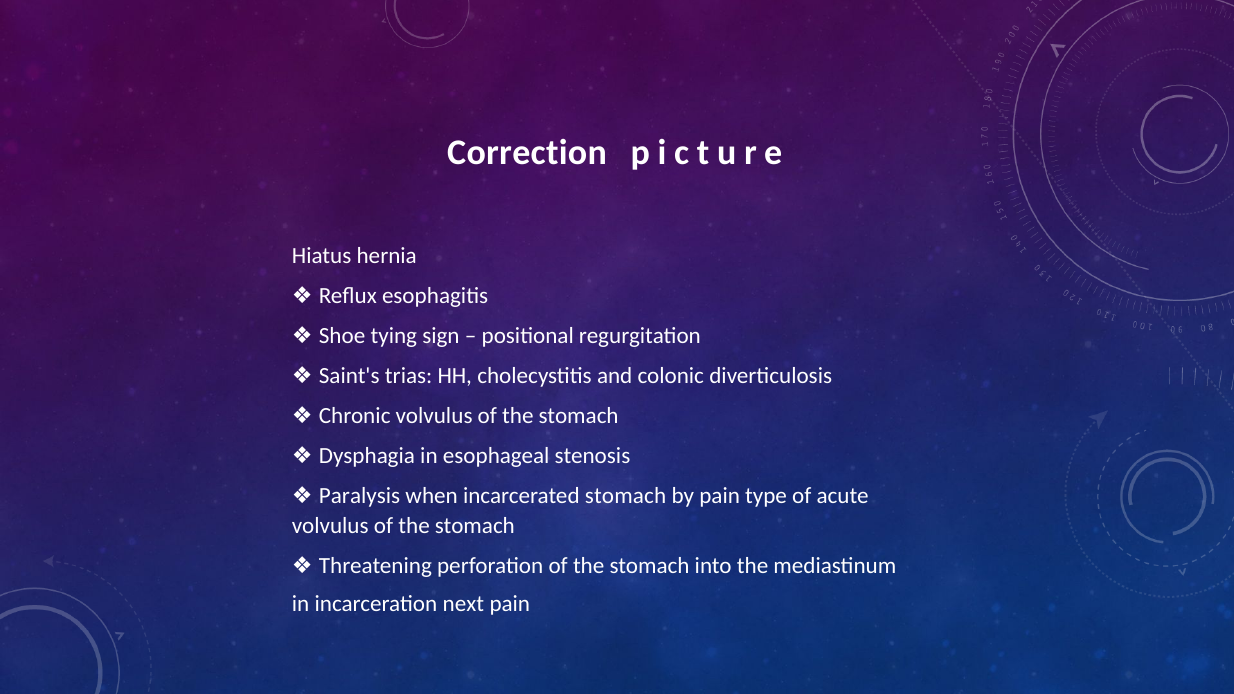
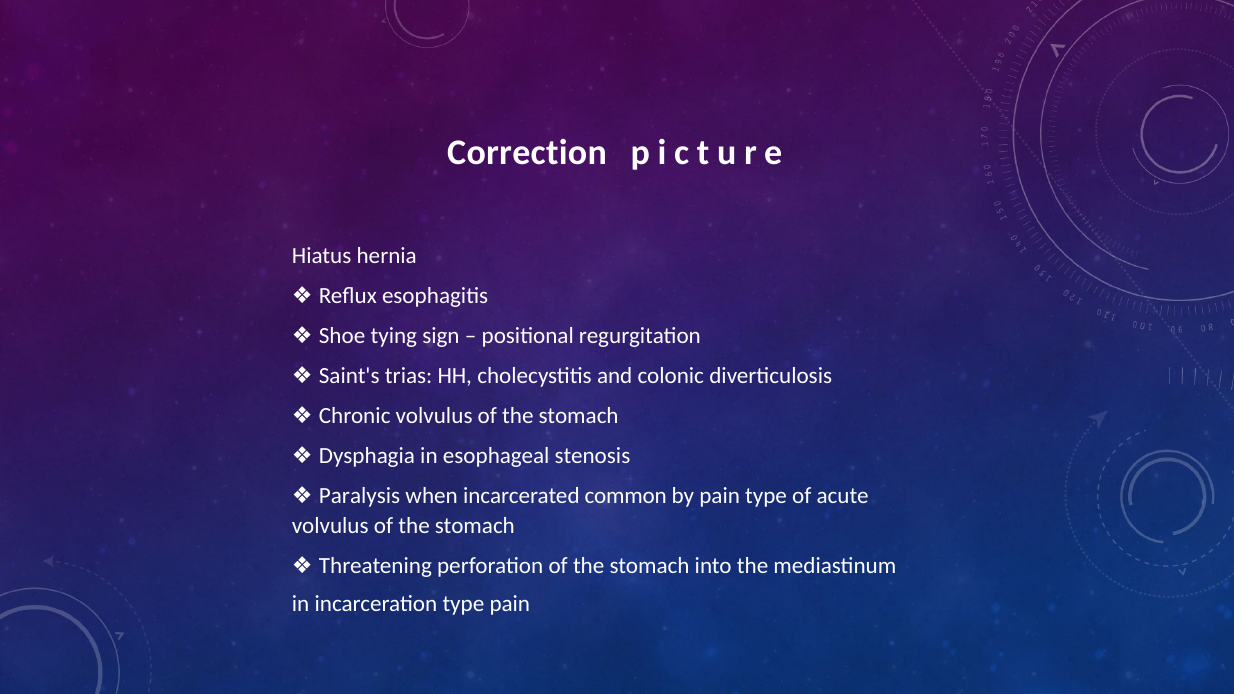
incarcerated stomach: stomach -> common (626, 496)
incarceration next: next -> type (463, 604)
